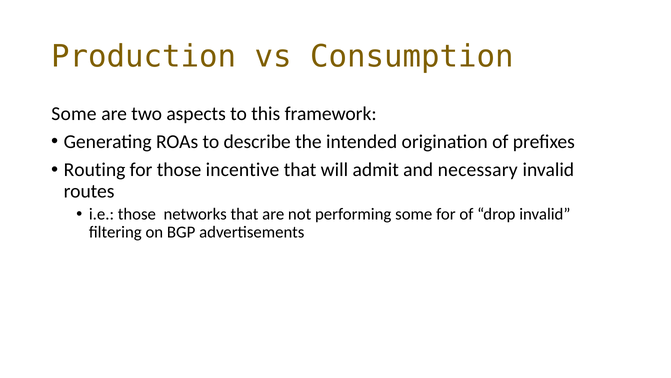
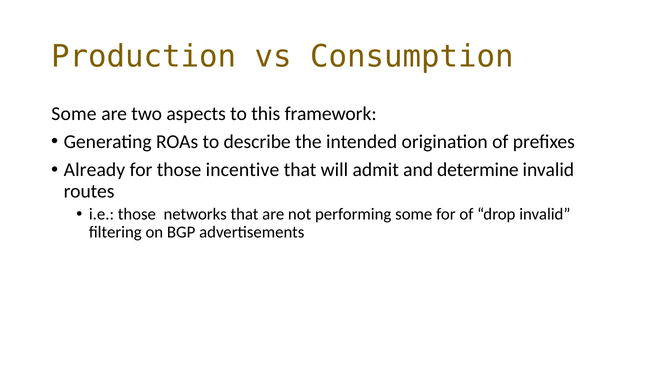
Routing: Routing -> Already (94, 170)
necessary: necessary -> determine (478, 170)
